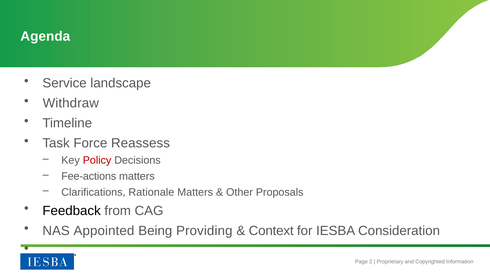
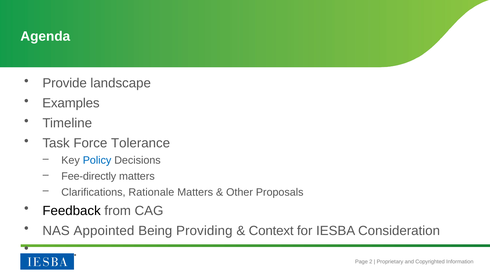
Service: Service -> Provide (65, 83)
Withdraw: Withdraw -> Examples (71, 103)
Reassess: Reassess -> Tolerance (141, 143)
Policy colour: red -> blue (97, 161)
Fee-actions: Fee-actions -> Fee-directly (89, 177)
